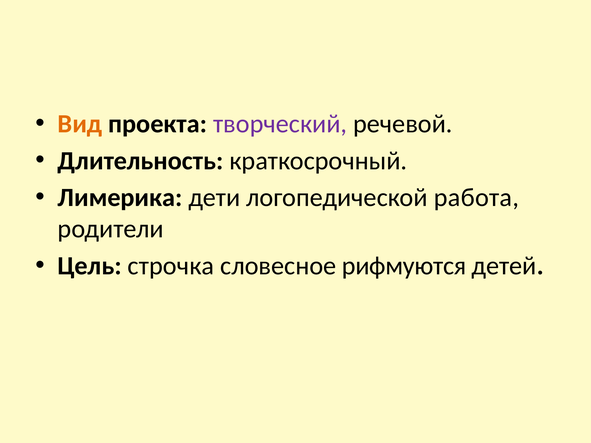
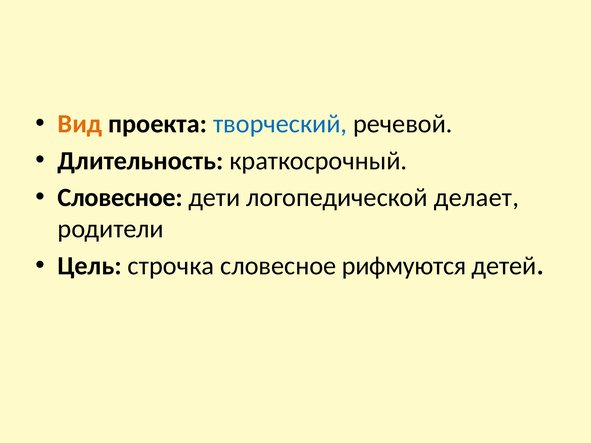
творческий colour: purple -> blue (280, 124)
Лимерика: Лимерика -> Словесное (120, 198)
работа: работа -> делает (476, 198)
